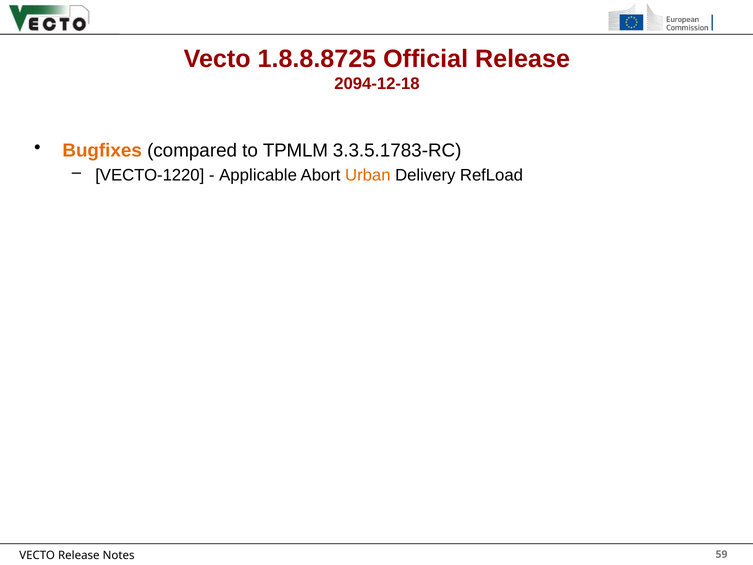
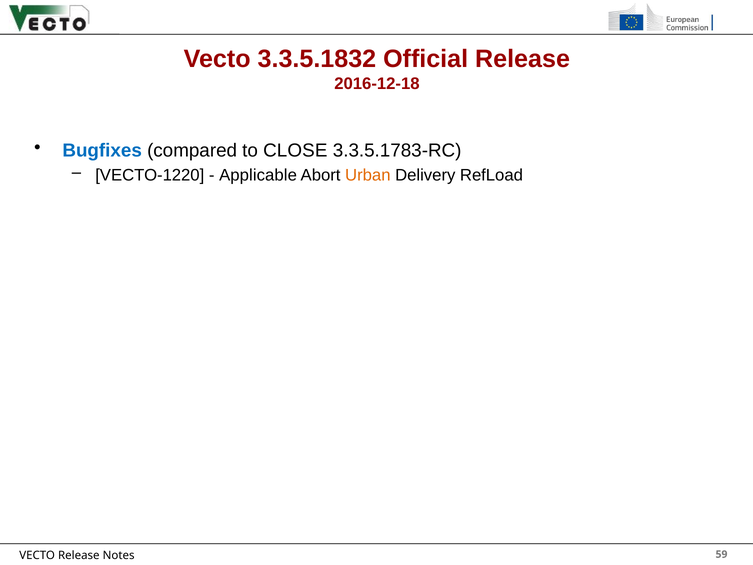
1.8.8.8725: 1.8.8.8725 -> 3.3.5.1832 (317, 59)
2094-12-18: 2094-12-18 -> 2016-12-18 (377, 84)
Bugfixes colour: orange -> blue (102, 150)
TPMLM: TPMLM -> CLOSE (295, 150)
